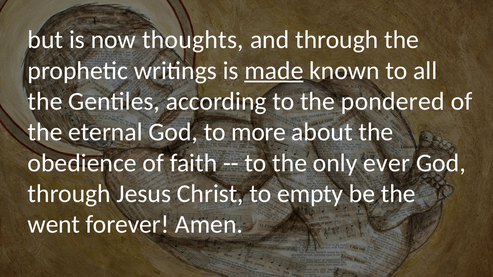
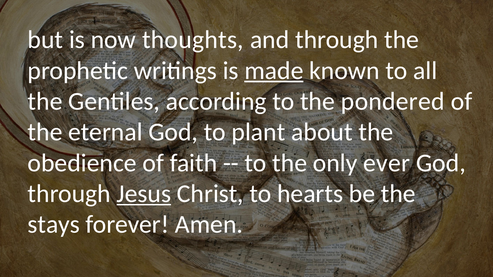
more: more -> plant (258, 132)
Jesus underline: none -> present (144, 194)
empty: empty -> hearts (310, 194)
went: went -> stays (54, 225)
